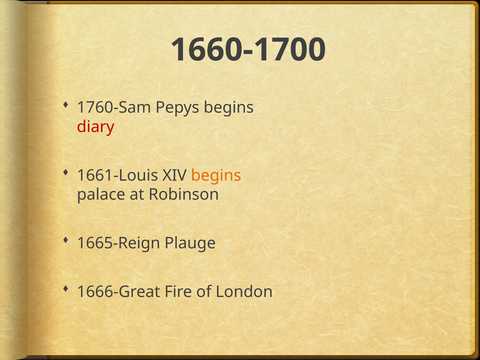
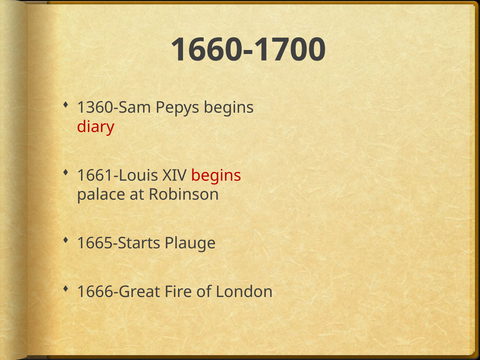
1760-Sam: 1760-Sam -> 1360-Sam (114, 108)
begins colour: orange -> red (216, 175)
1665-Reign: 1665-Reign -> 1665-Starts (119, 243)
